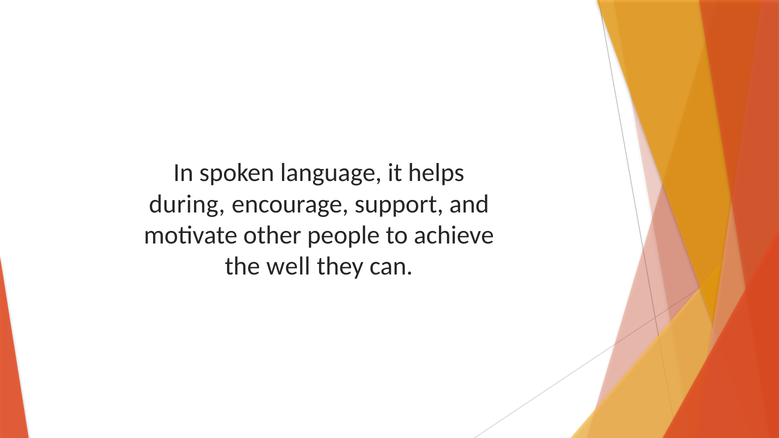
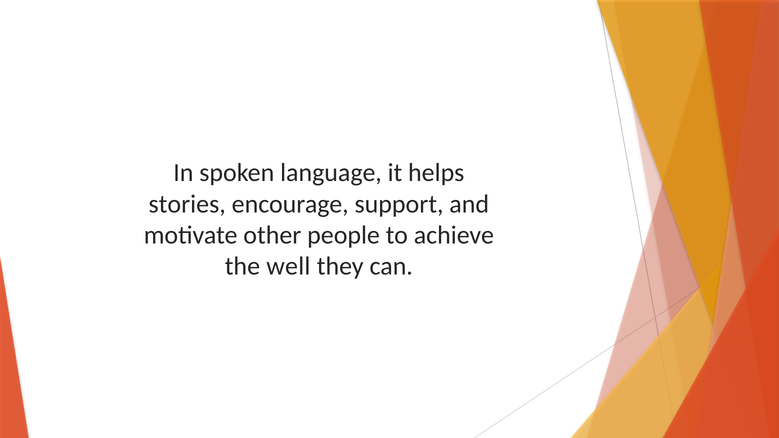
during: during -> stories (187, 204)
